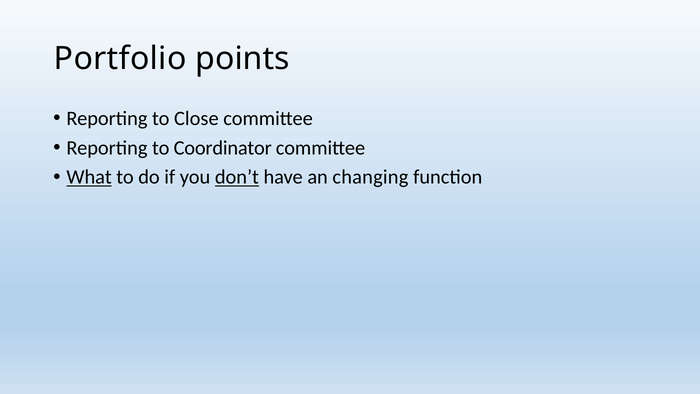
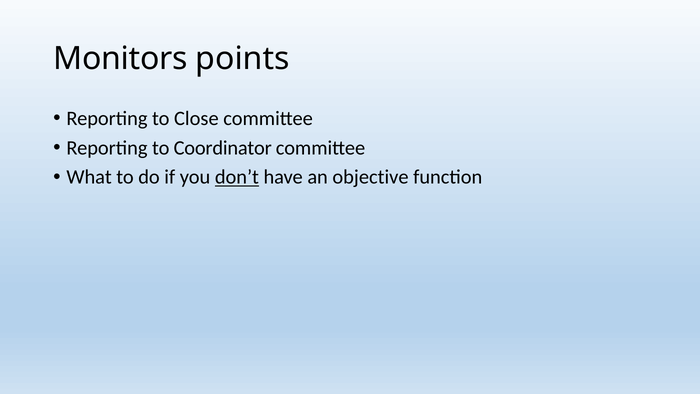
Portfolio: Portfolio -> Monitors (120, 59)
What underline: present -> none (89, 177)
changing: changing -> objective (371, 177)
